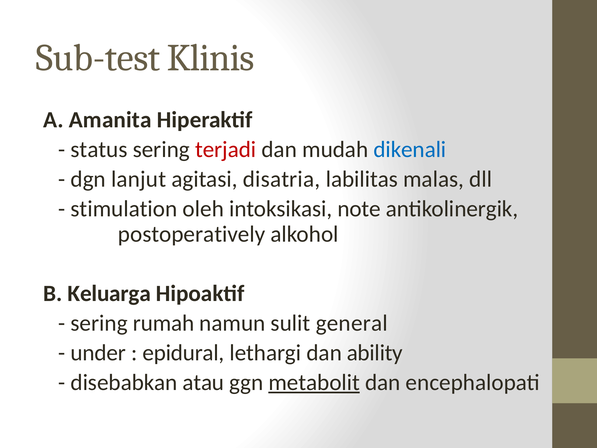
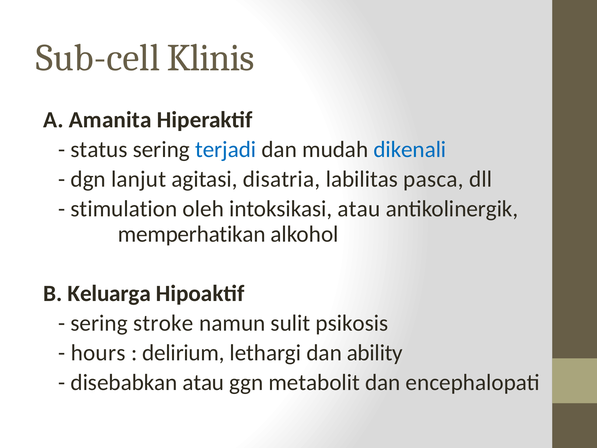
Sub-test: Sub-test -> Sub-cell (98, 58)
terjadi colour: red -> blue (226, 150)
malas: malas -> pasca (433, 179)
intoksikasi note: note -> atau (359, 209)
postoperatively: postoperatively -> memperhatikan (192, 234)
rumah: rumah -> stroke (163, 323)
general: general -> psikosis (352, 323)
under: under -> hours (98, 353)
epidural: epidural -> delirium (183, 353)
metabolit underline: present -> none (314, 382)
